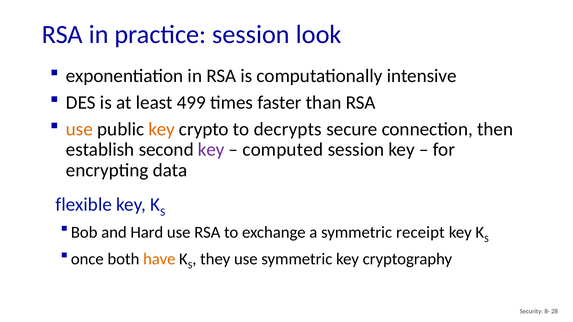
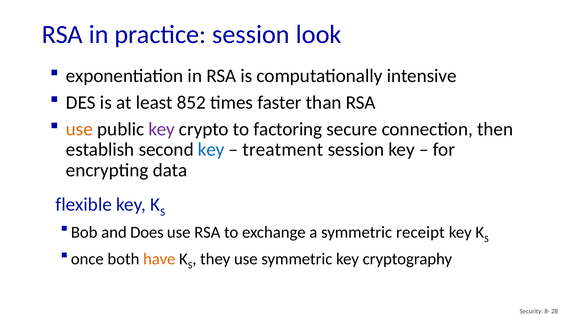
499: 499 -> 852 (191, 103)
key colour: orange -> purple (162, 129)
decrypts: decrypts -> factoring (288, 129)
key colour: purple -> blue (211, 150)
computed: computed -> treatment (283, 150)
Hard: Hard -> Does (147, 233)
